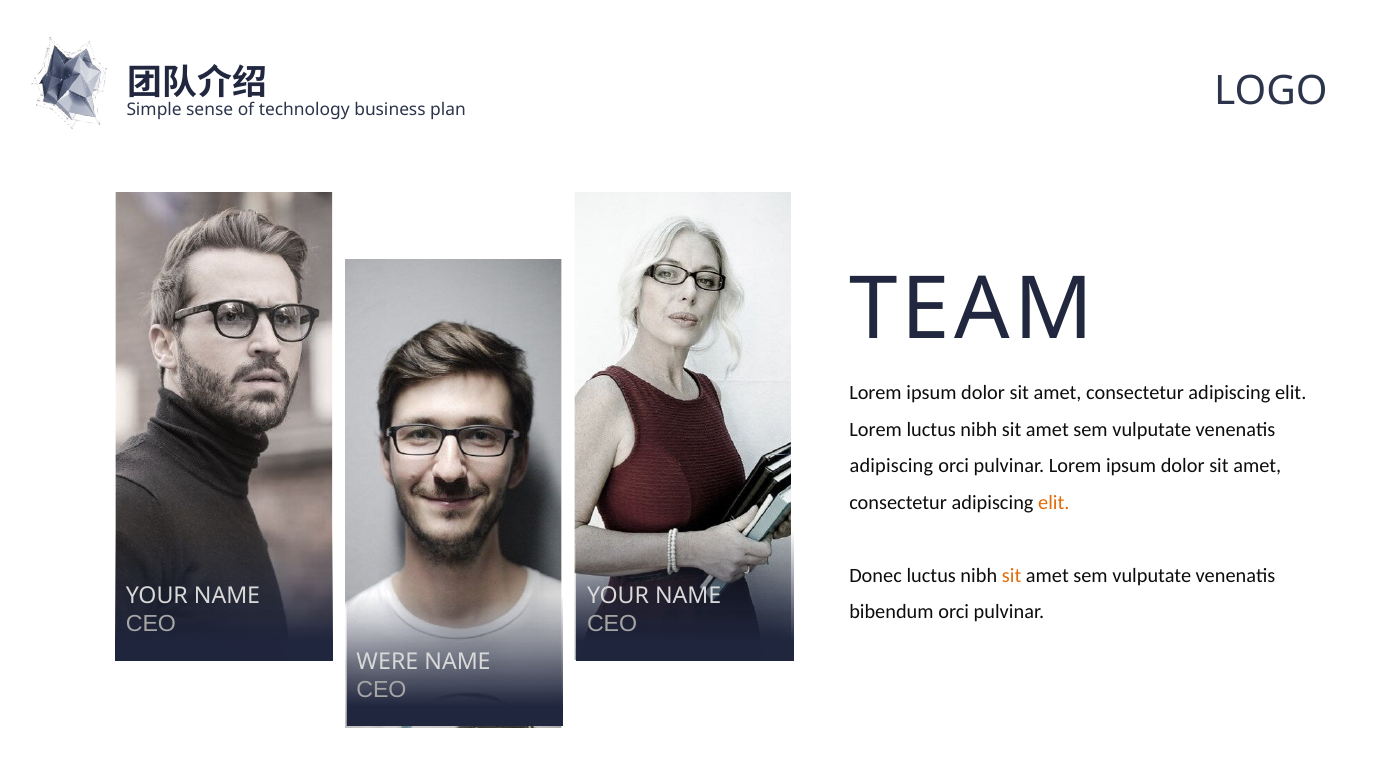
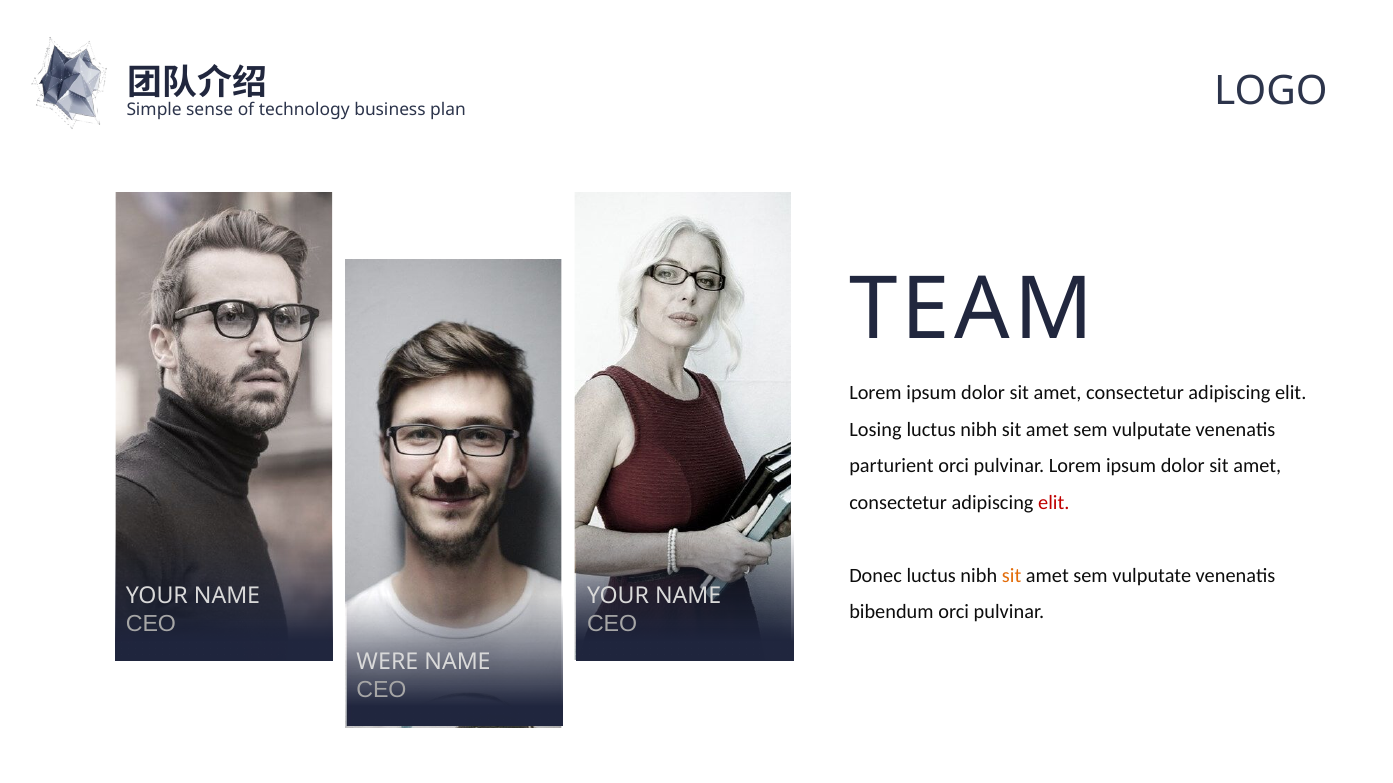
Lorem: Lorem -> Losing (876, 430)
adipiscing: adipiscing -> parturient (891, 466)
elit colour: orange -> red (1054, 503)
